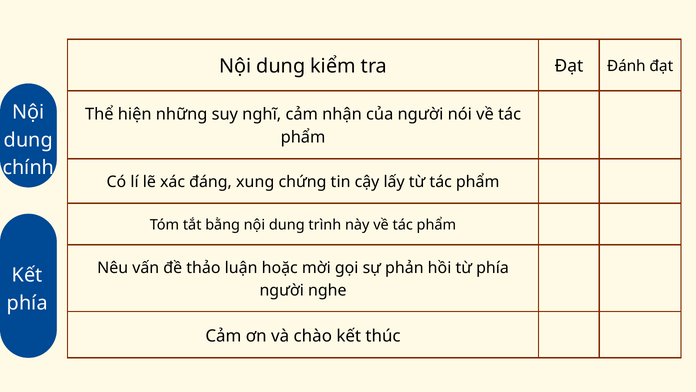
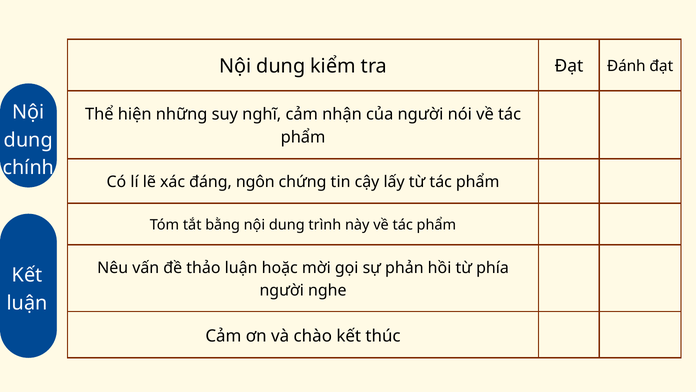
xung: xung -> ngôn (255, 182)
phía: phía -> luận (27, 303)
